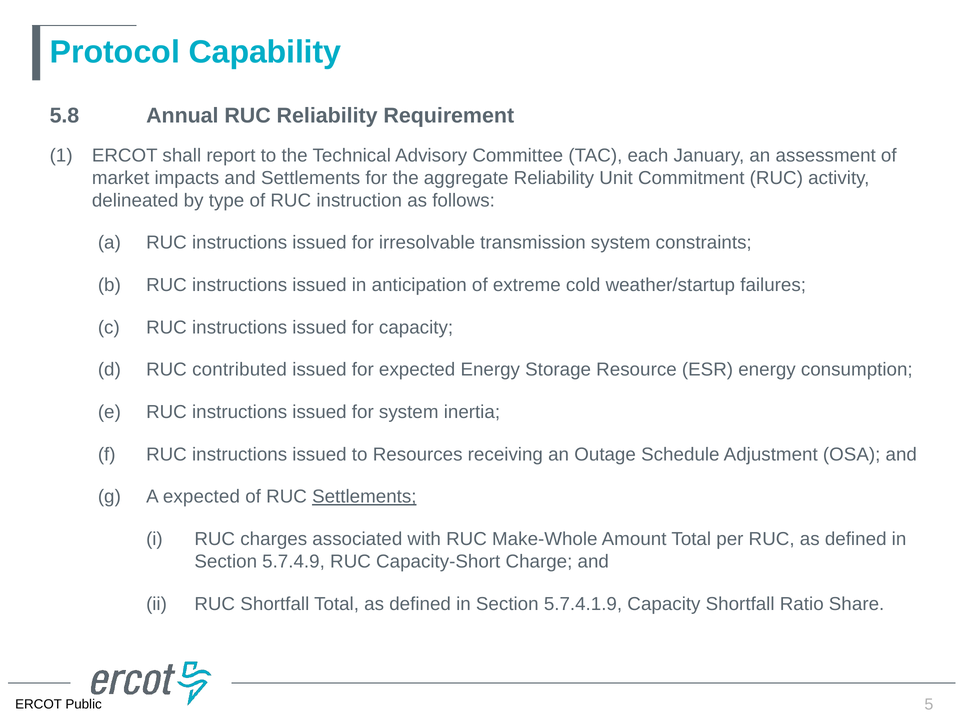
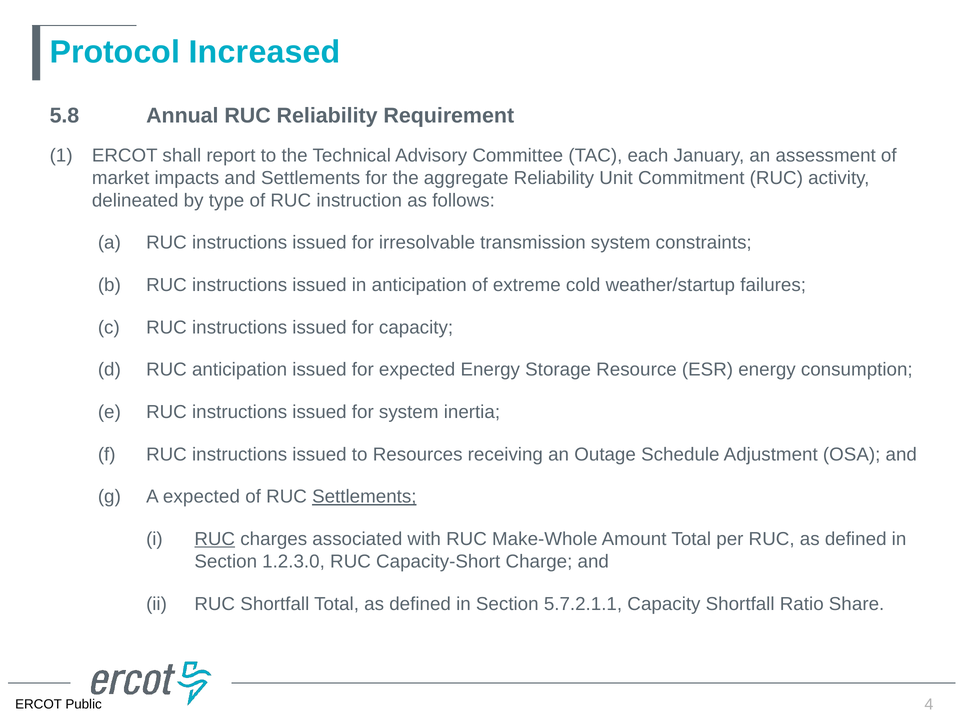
Capability: Capability -> Increased (265, 52)
RUC contributed: contributed -> anticipation (240, 370)
RUC underline: none -> present (215, 540)
5.7.4.9: 5.7.4.9 -> 1.2.3.0 (294, 562)
5.7.4.1.9: 5.7.4.1.9 -> 5.7.2.1.1 (583, 604)
5: 5 -> 4 (929, 705)
